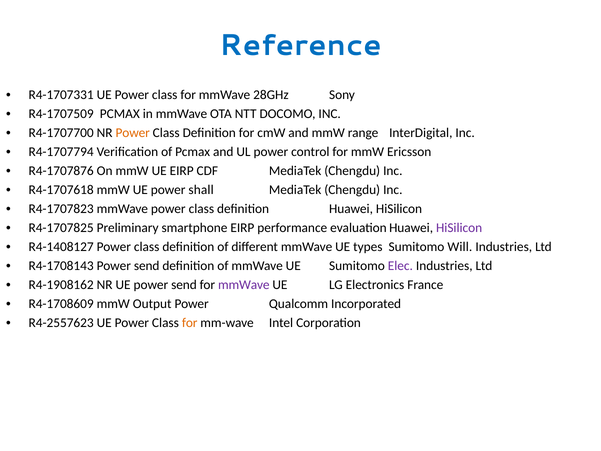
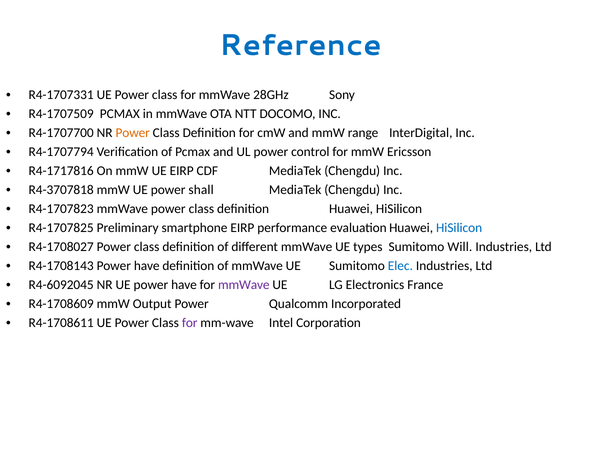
R4-1707876: R4-1707876 -> R4-1717816 (61, 171)
R4-1707618: R4-1707618 -> R4-3707818 (61, 190)
HiSilicon colour: purple -> blue (459, 228)
R4-1408127: R4-1408127 -> R4-1708027 (61, 247)
R4-1708143 Power send: send -> have (147, 266)
Elec colour: purple -> blue (400, 266)
R4-1908162: R4-1908162 -> R4-6092045 (61, 285)
UE power send: send -> have (184, 285)
R4-2557623: R4-2557623 -> R4-1708611 (61, 323)
for colour: orange -> purple (190, 323)
